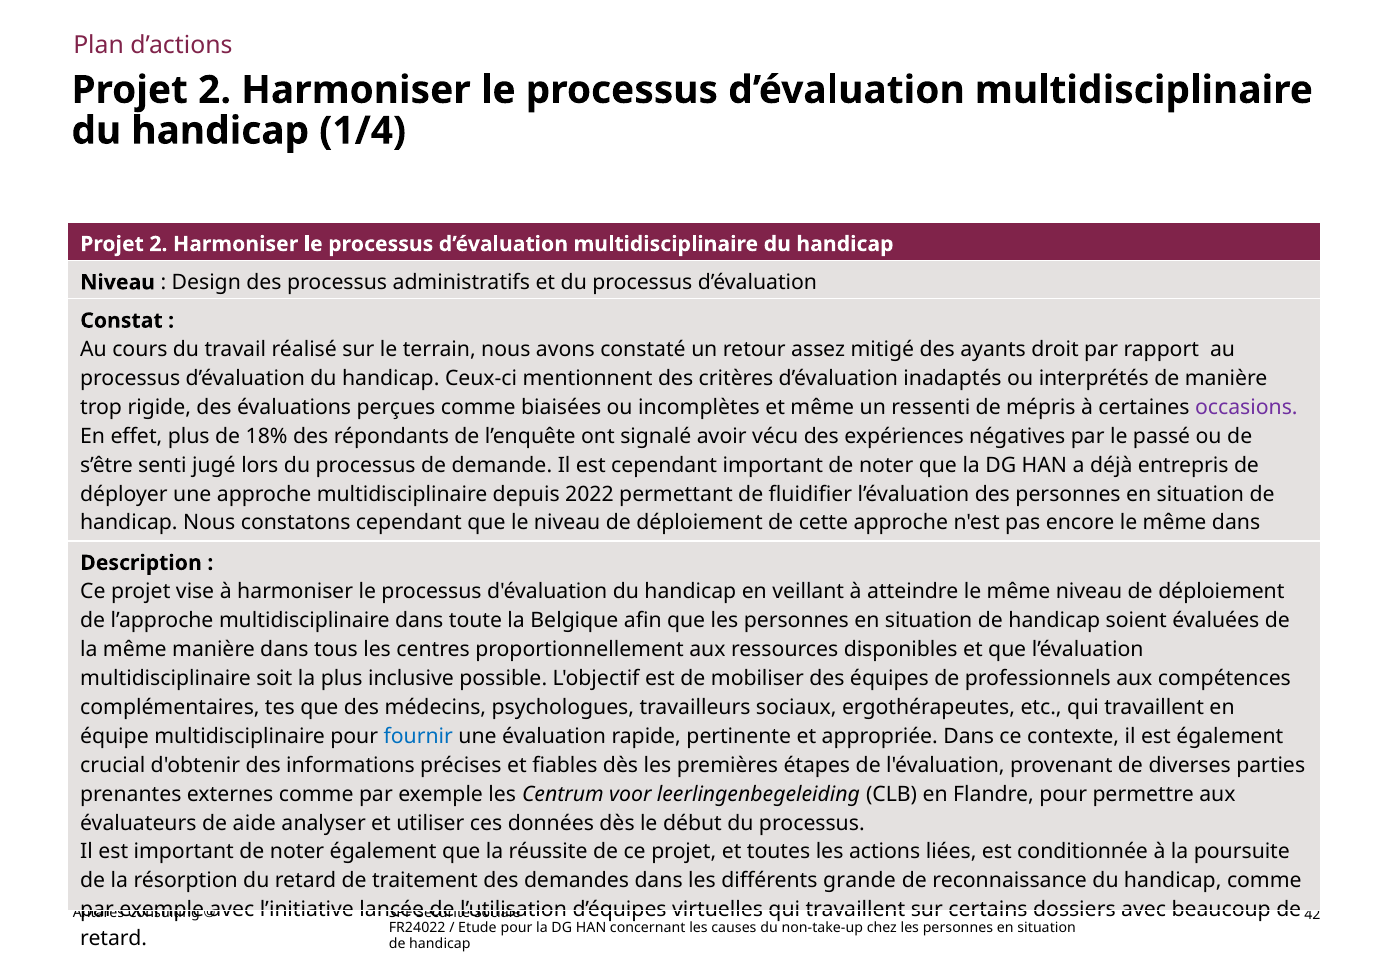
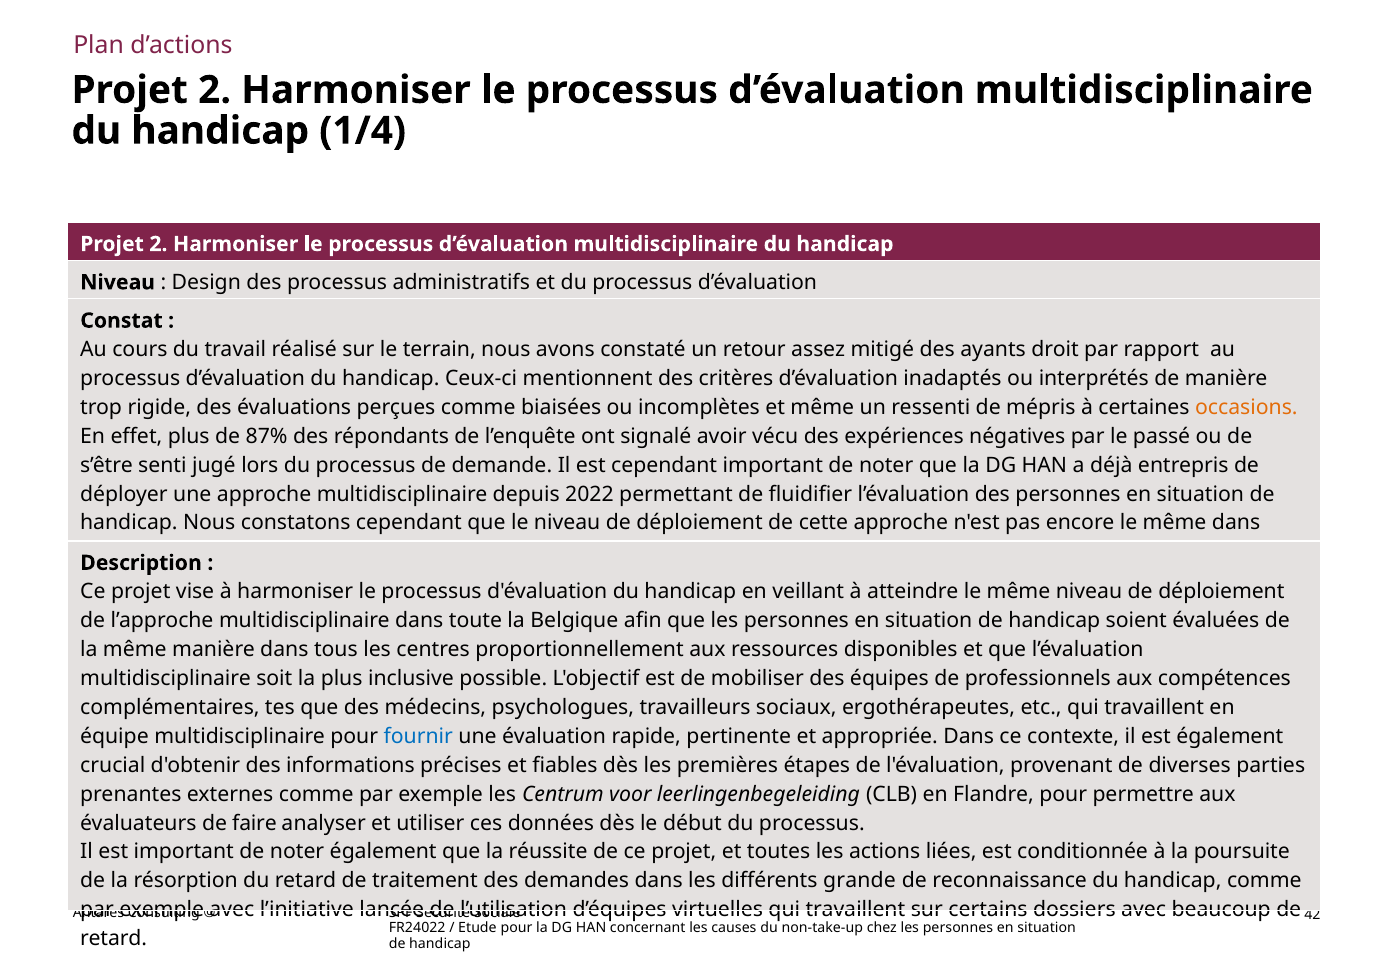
occasions colour: purple -> orange (1246, 407)
18%: 18% -> 87% (267, 436)
aide: aide -> faire (254, 823)
